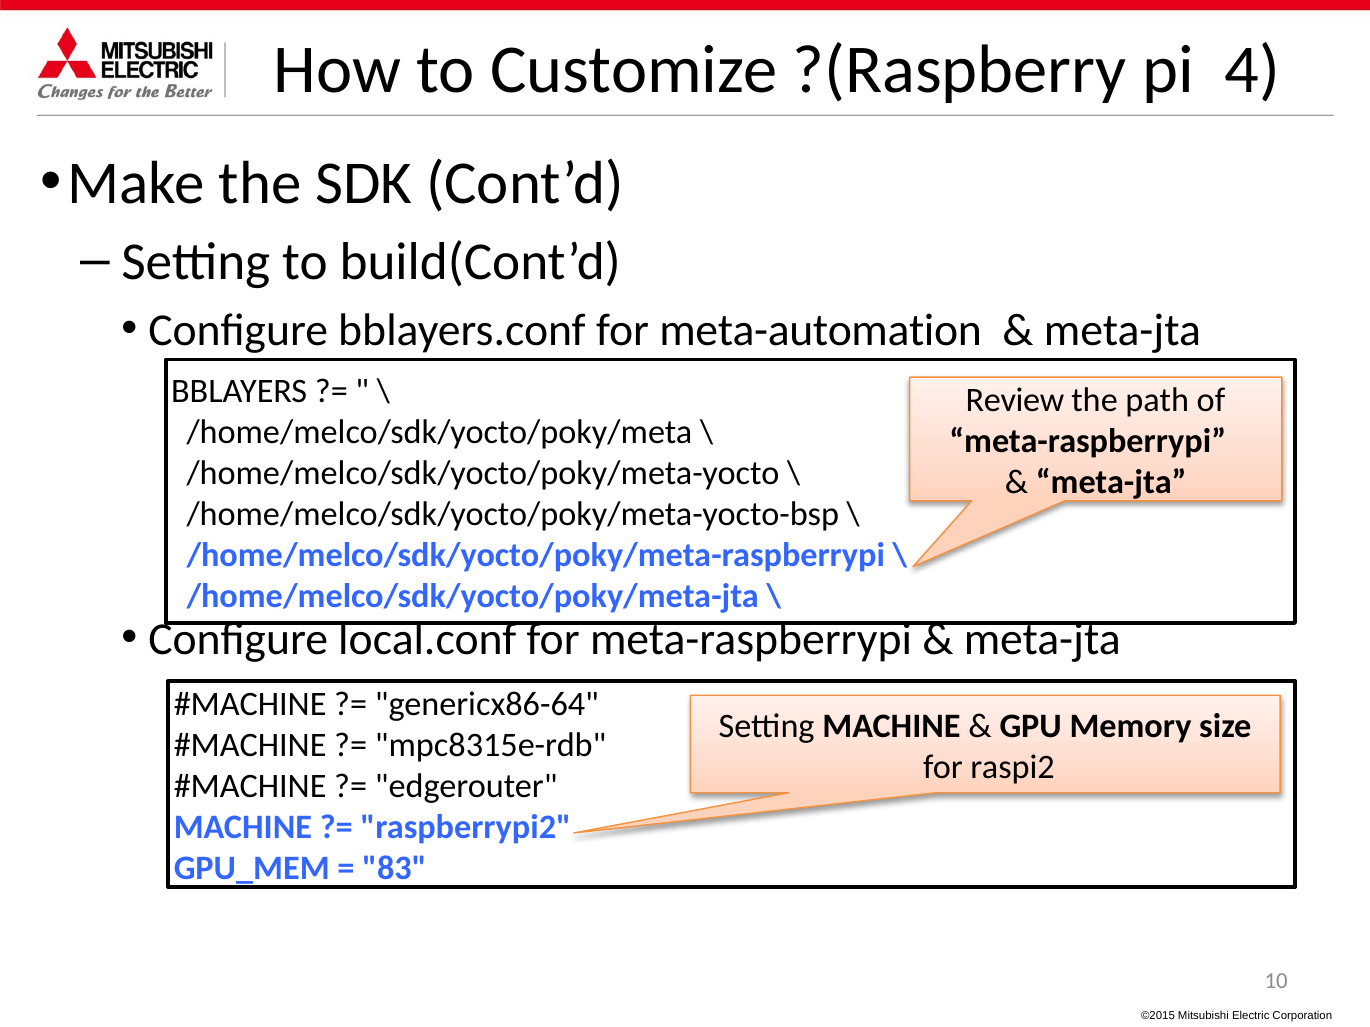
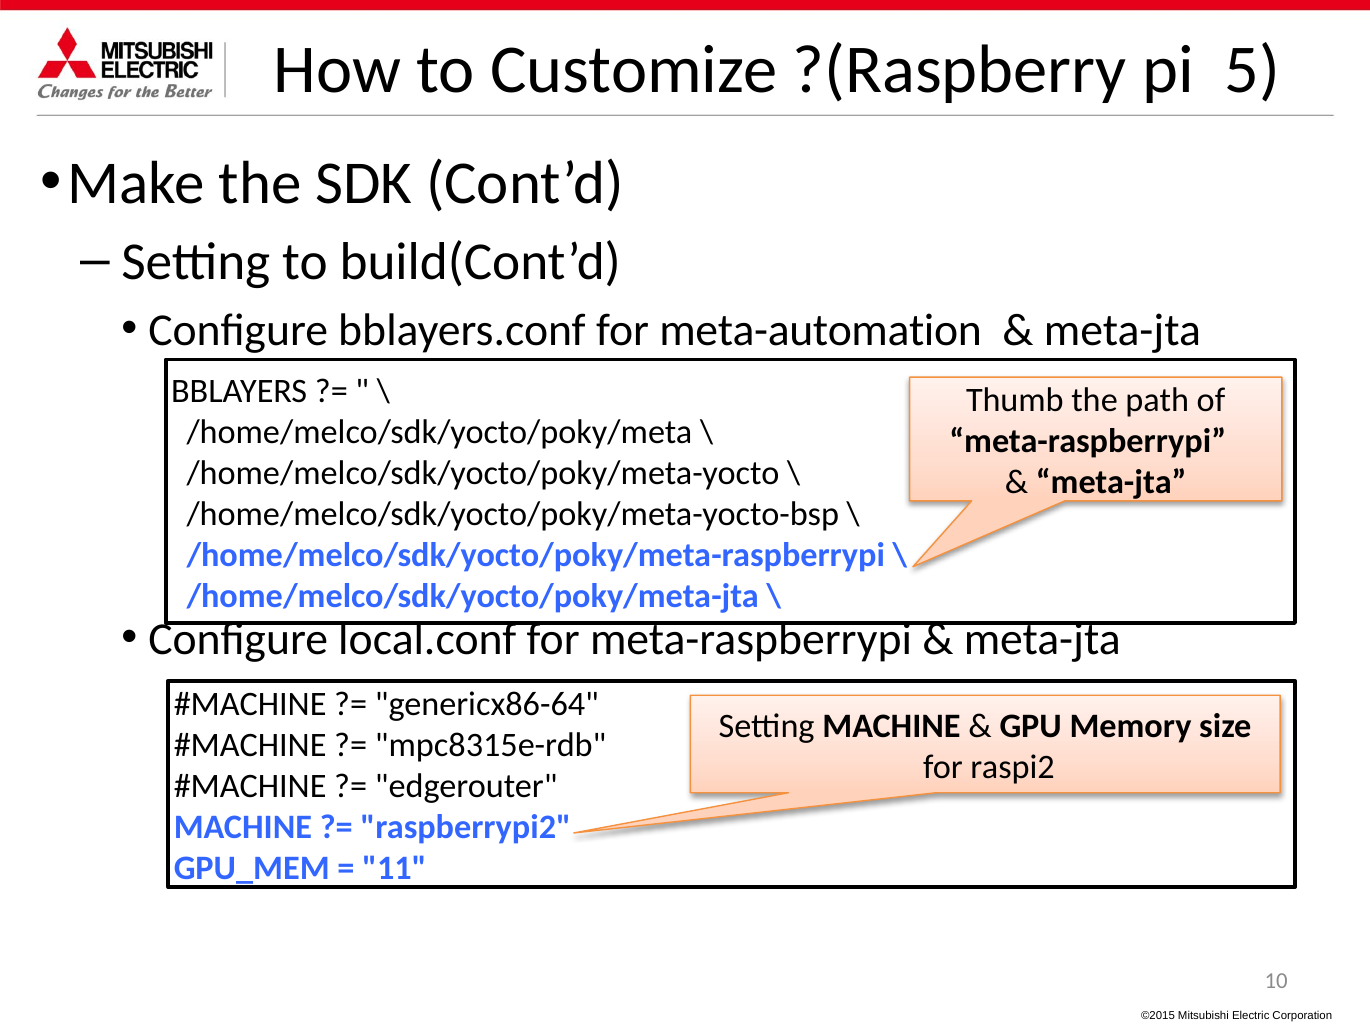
4: 4 -> 5 (1253, 70)
Review: Review -> Thumb (1015, 401)
83: 83 -> 11 (394, 869)
